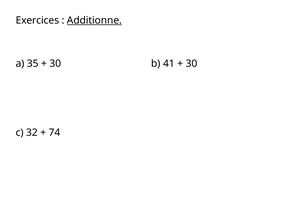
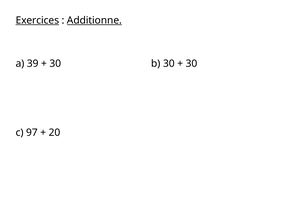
Exercices underline: none -> present (37, 20)
35: 35 -> 39 (33, 64)
b 41: 41 -> 30 (169, 64)
32: 32 -> 97 (32, 133)
74: 74 -> 20 (55, 133)
